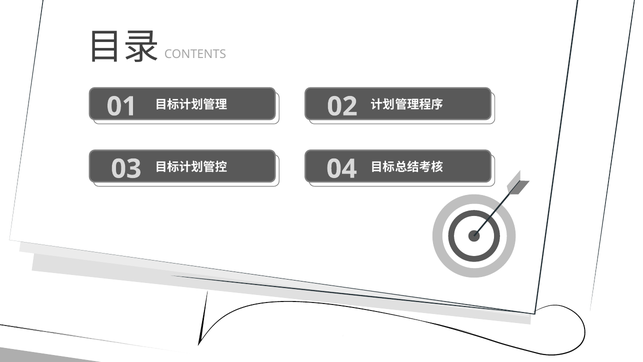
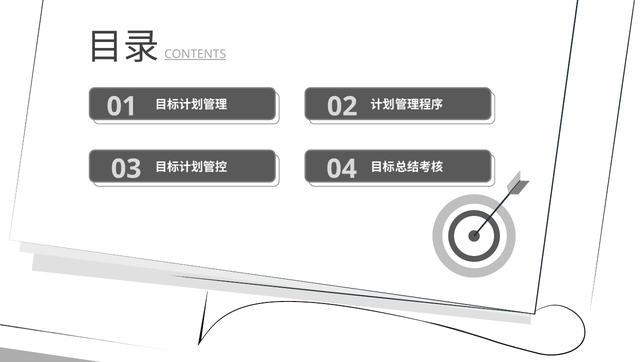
CONTENTS underline: none -> present (195, 54)
